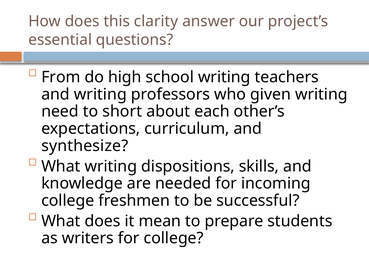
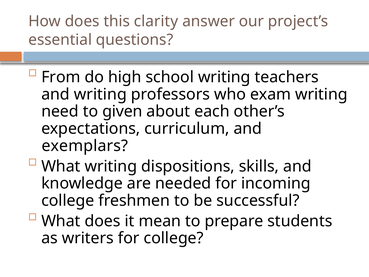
given: given -> exam (271, 94)
short: short -> given (122, 111)
synthesize: synthesize -> exemplars (85, 146)
